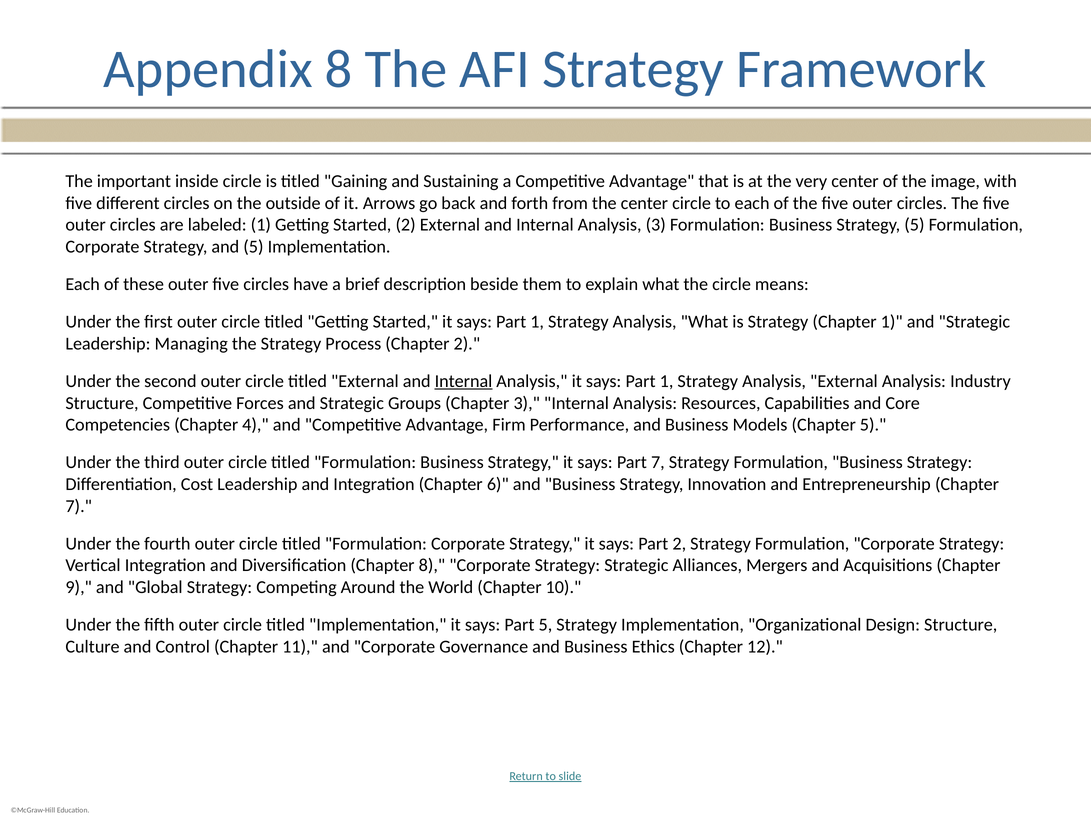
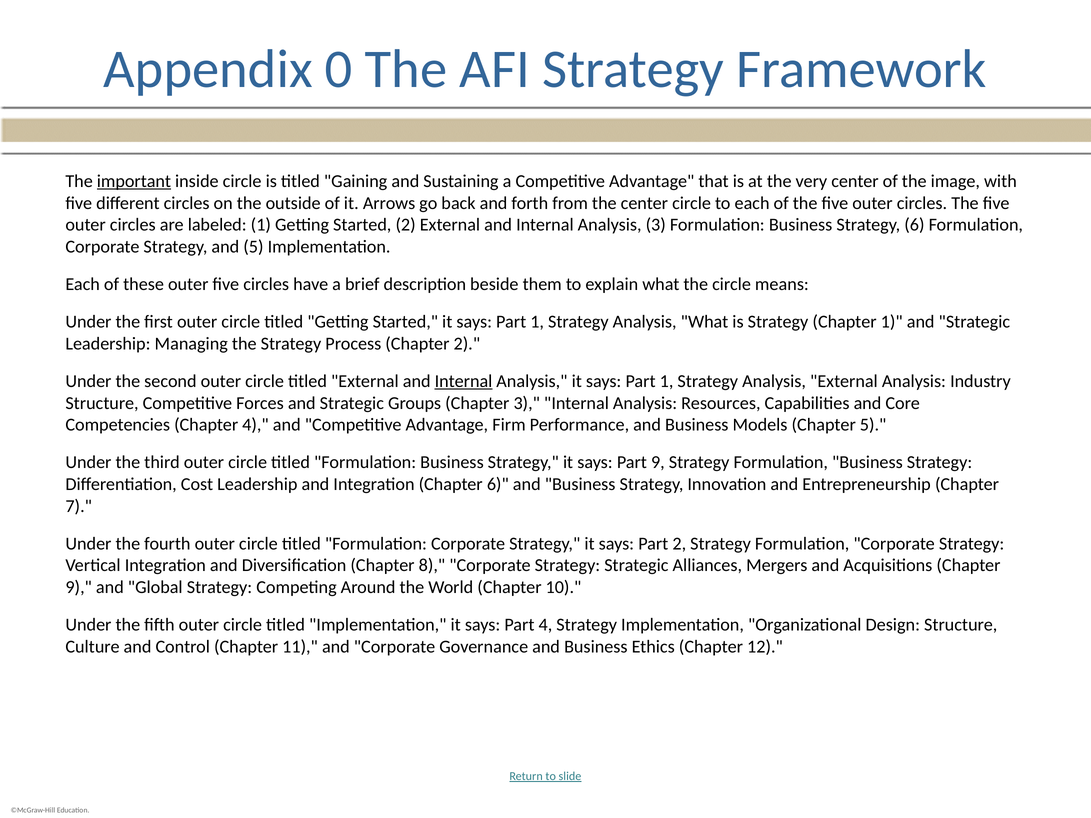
Appendix 8: 8 -> 0 (339, 69)
important underline: none -> present (134, 181)
Strategy 5: 5 -> 6 (914, 225)
Part 7: 7 -> 9 (658, 463)
Part 5: 5 -> 4 (545, 625)
